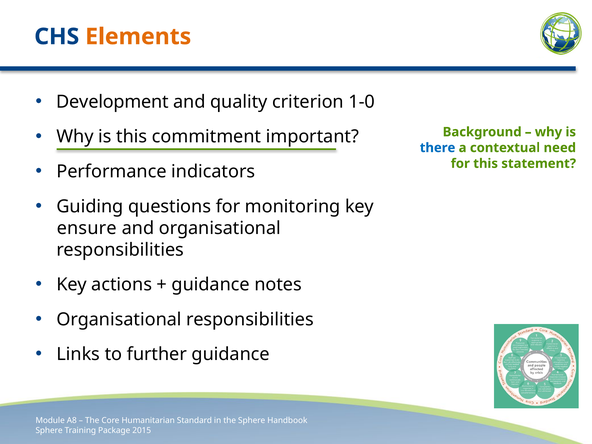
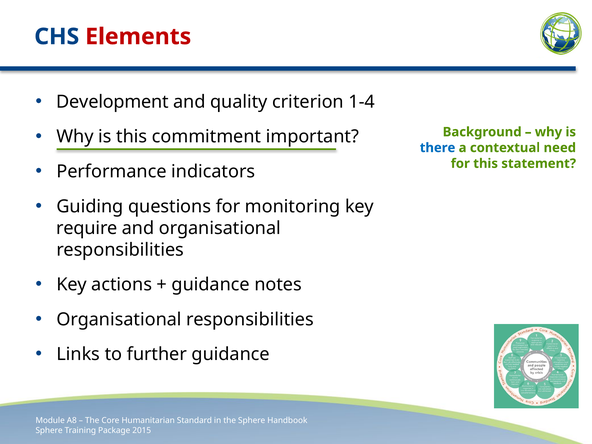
Elements colour: orange -> red (138, 37)
1-0: 1-0 -> 1-4 (362, 102)
ensure: ensure -> require (87, 228)
